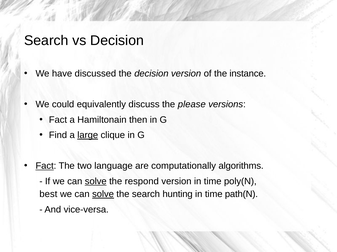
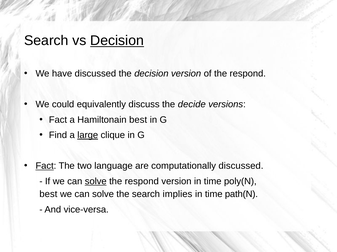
Decision underline: none -> present (117, 41)
of the instance: instance -> respond (248, 74)
please: please -> decide (192, 105)
Hamiltonain then: then -> best (138, 120)
computationally algorithms: algorithms -> discussed (241, 166)
solve underline: present -> none (103, 195)
hunting: hunting -> implies (177, 195)
